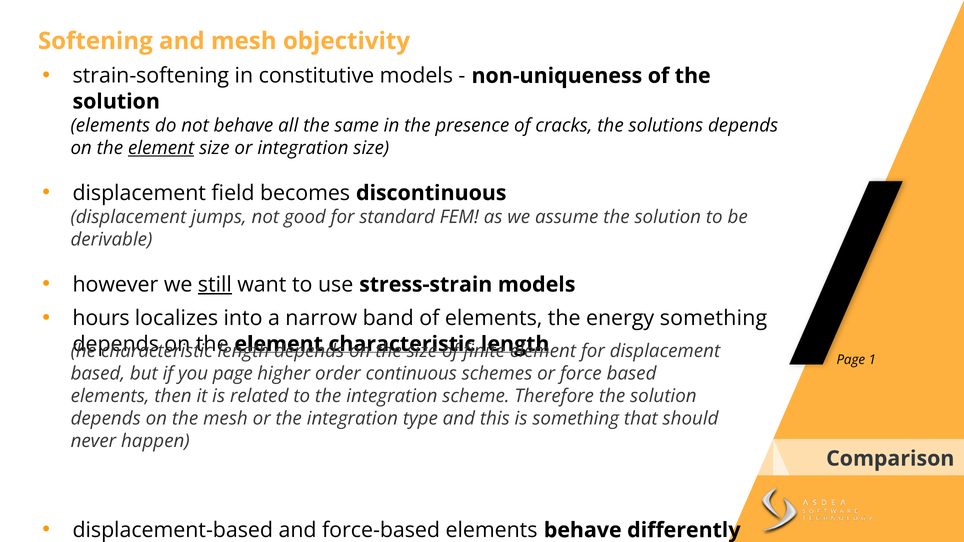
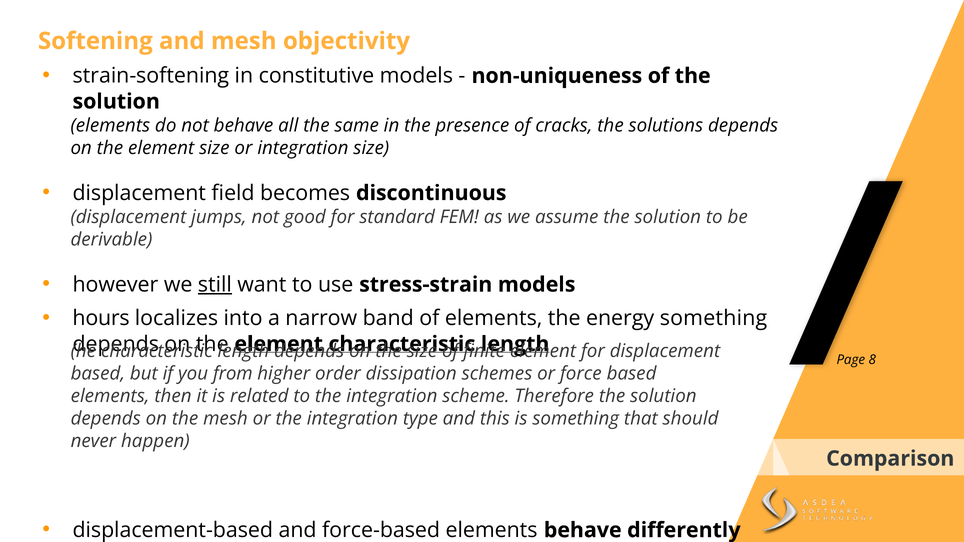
element underline: present -> none (161, 148)
1: 1 -> 8 (872, 360)
you page: page -> from (233, 374)
continuous: continuous -> dissipation (411, 374)
